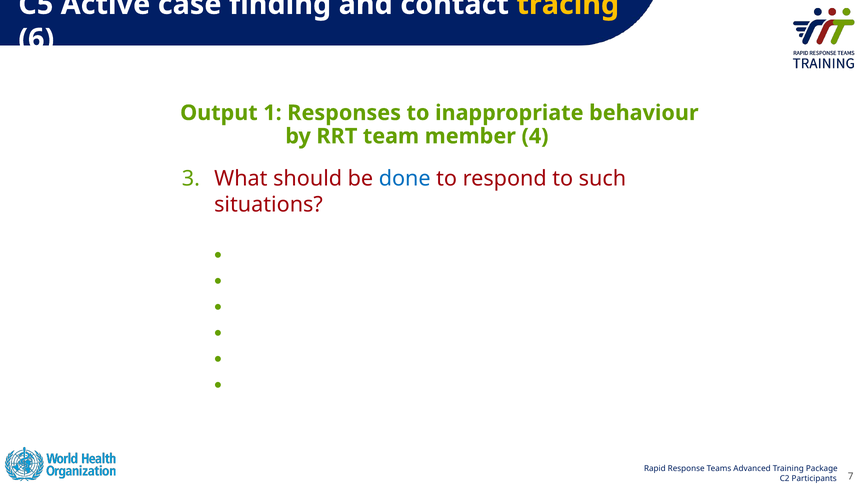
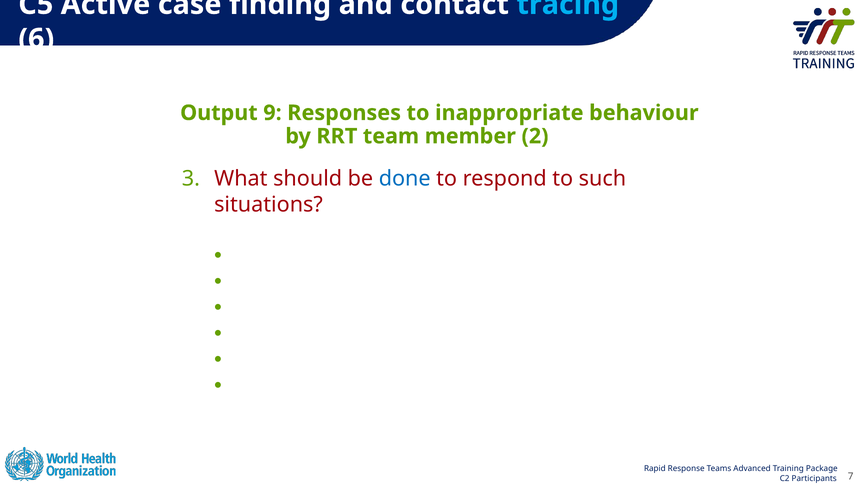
tracing colour: yellow -> light blue (568, 4)
1: 1 -> 9 (273, 113)
4: 4 -> 2 (535, 136)
